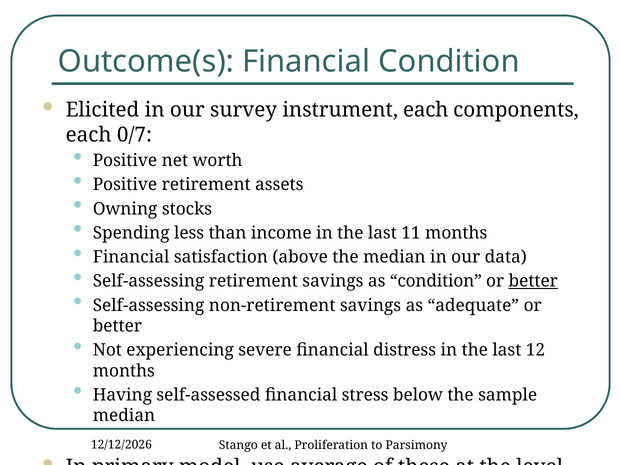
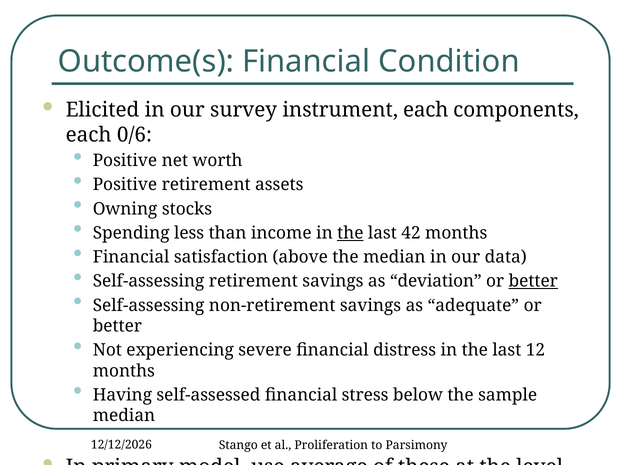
0/7: 0/7 -> 0/6 (134, 135)
the underline: none -> present (350, 233)
11: 11 -> 42 (411, 233)
as condition: condition -> deviation (436, 281)
